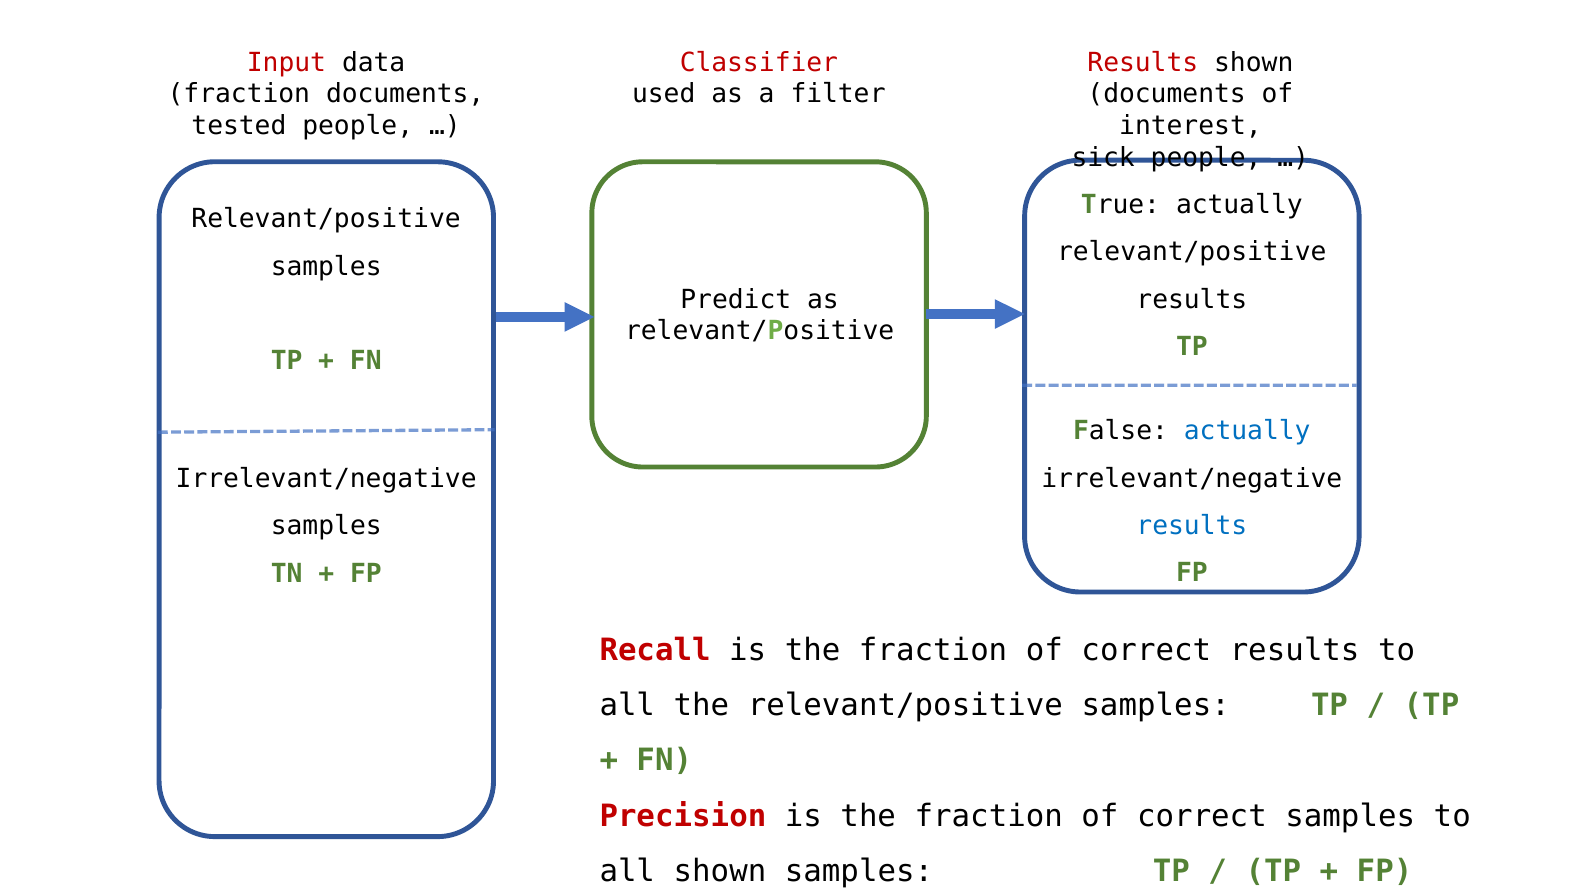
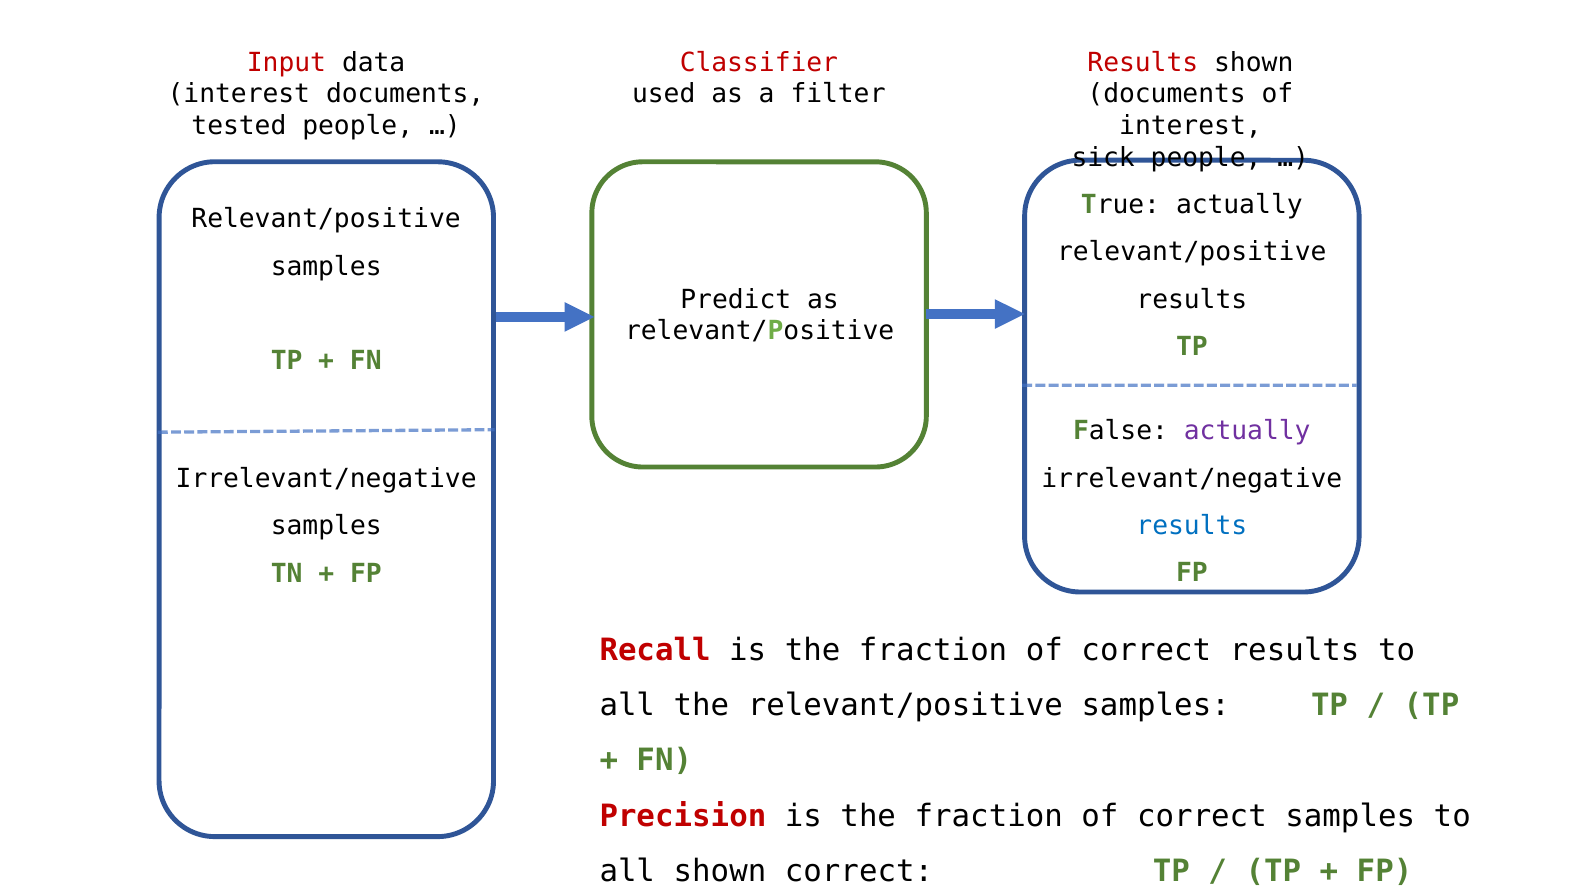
fraction: fraction -> interest (239, 94)
actually colour: blue -> purple (1247, 431)
shown samples: samples -> correct (859, 872)
